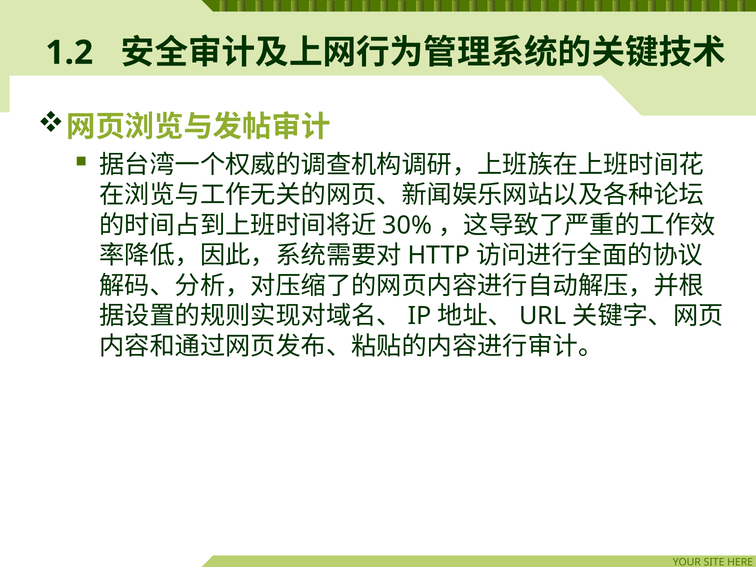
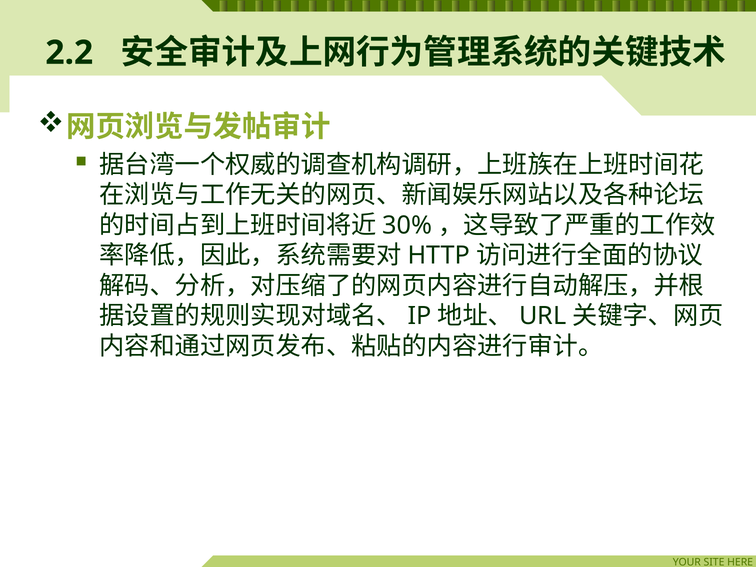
1.2: 1.2 -> 2.2 (69, 53)
